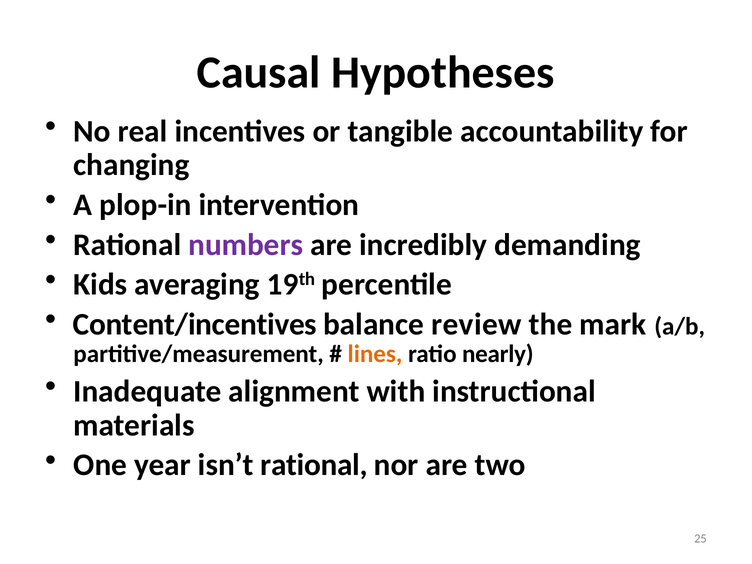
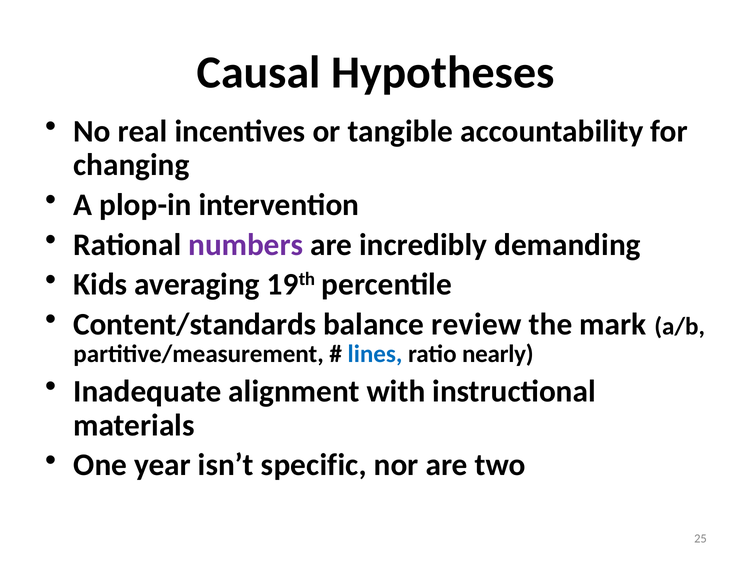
Content/incentives: Content/incentives -> Content/standards (195, 325)
lines colour: orange -> blue (375, 354)
isn’t rational: rational -> specific (314, 465)
